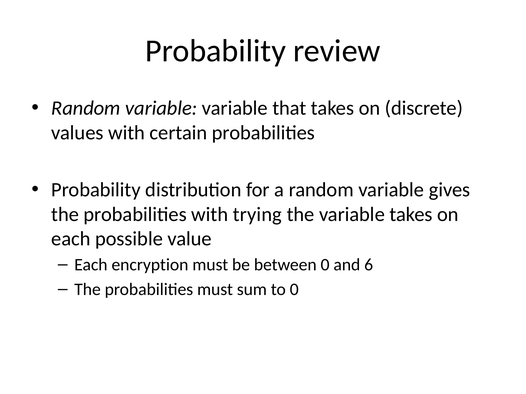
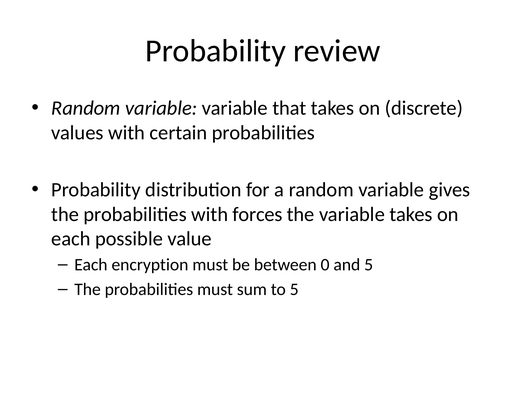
trying: trying -> forces (258, 215)
and 6: 6 -> 5 (369, 265)
to 0: 0 -> 5 (294, 290)
